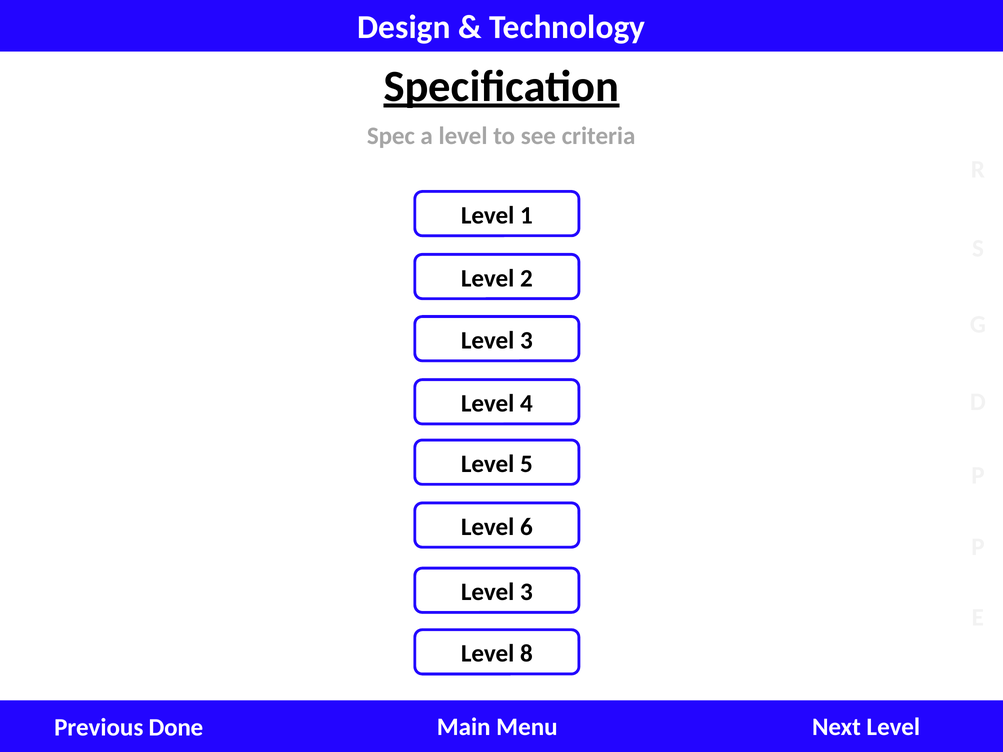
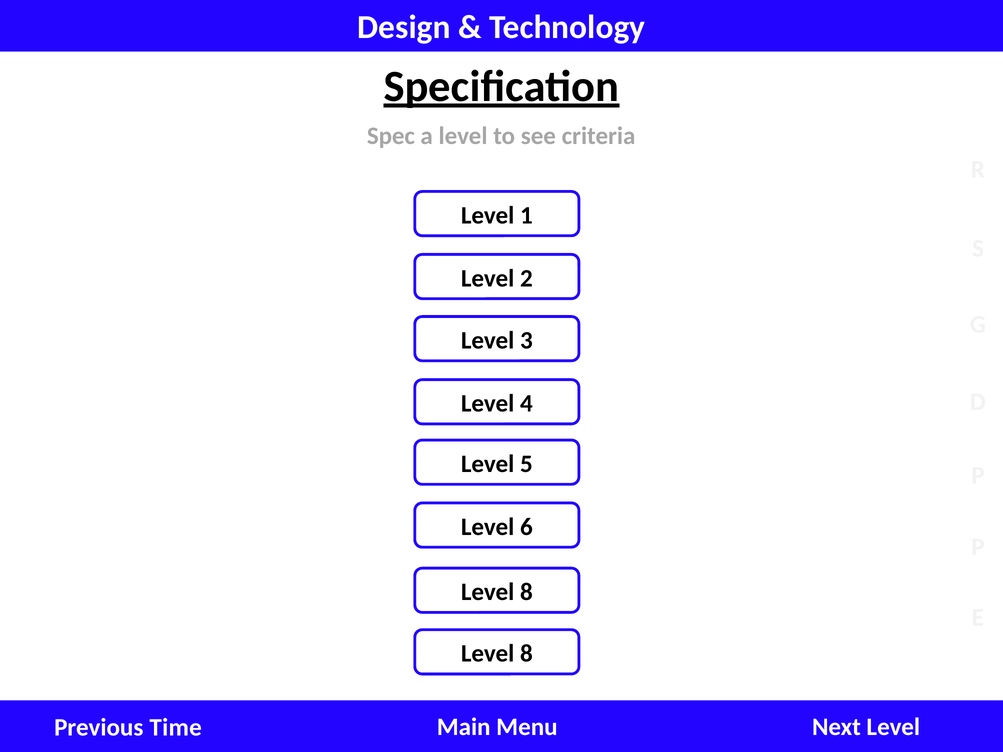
3: 3 -> 8 (526, 592)
Done: Done -> Time (176, 728)
